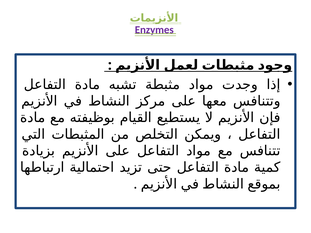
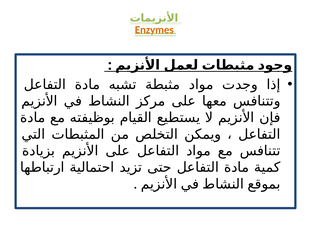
Enzymes colour: purple -> orange (154, 30)
